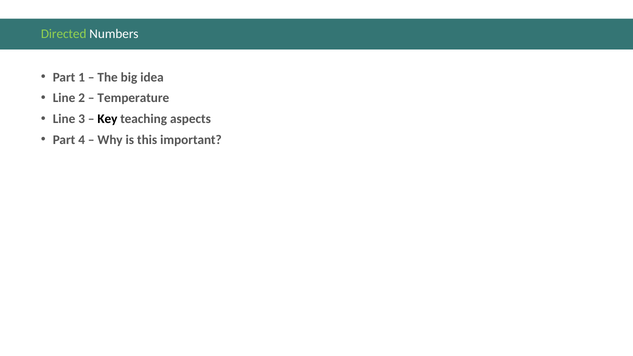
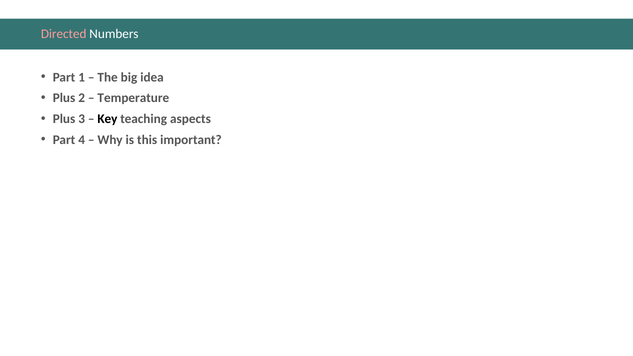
Directed colour: light green -> pink (64, 34)
Line: Line -> Plus (64, 98)
Line: Line -> Plus (64, 119)
